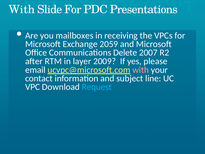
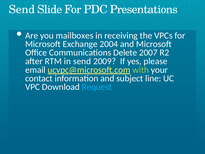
With: With -> Send (22, 9)
2059: 2059 -> 2004 (109, 44)
in layer: layer -> send (82, 61)
with colour: pink -> light green (141, 70)
